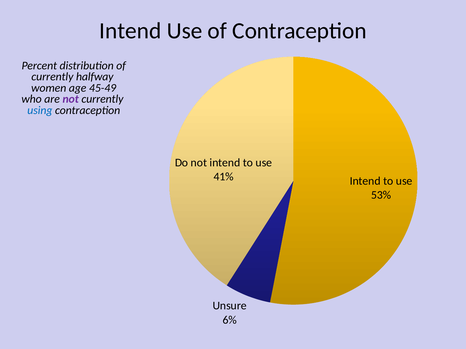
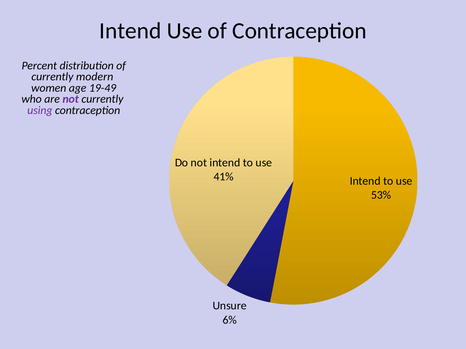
halfway: halfway -> modern (95, 77)
45-49: 45-49 -> 19-49 (103, 88)
using colour: blue -> purple (40, 110)
